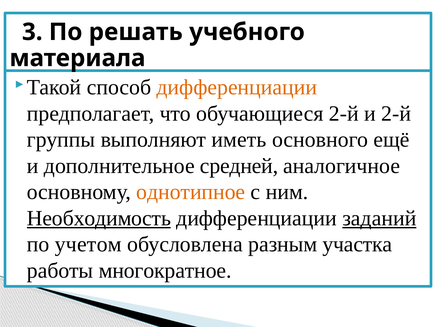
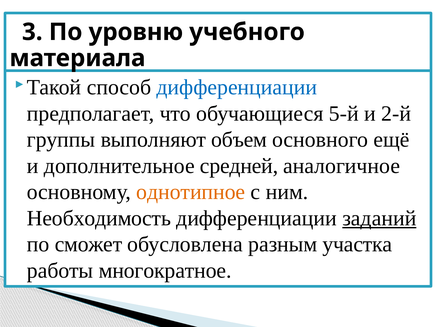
решать: решать -> уровню (136, 32)
дифференциации colour: orange -> blue (237, 87)
обучающиеся 2-й: 2-й -> 5-й (344, 114)
иметь: иметь -> объем (239, 140)
Необходимость underline: present -> none (99, 218)
учетом: учетом -> сможет (88, 244)
